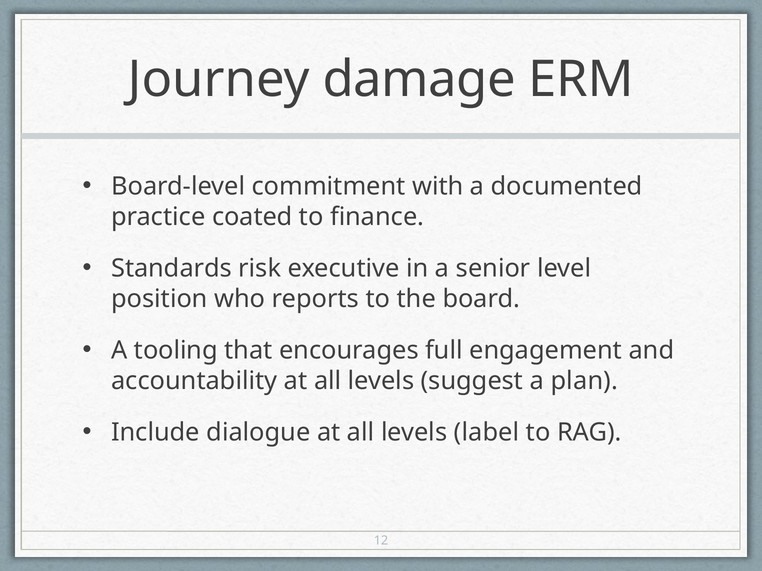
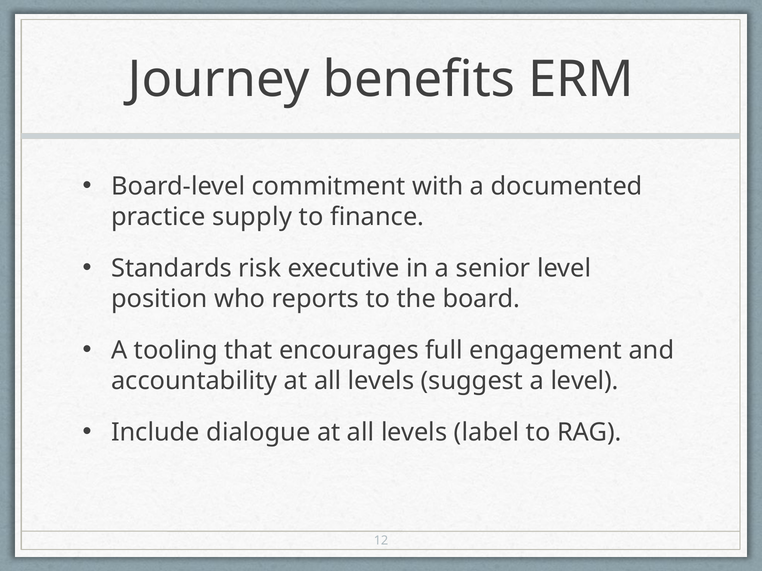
damage: damage -> benefits (419, 80)
coated: coated -> supply (252, 217)
a plan: plan -> level (585, 381)
